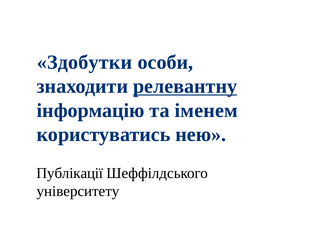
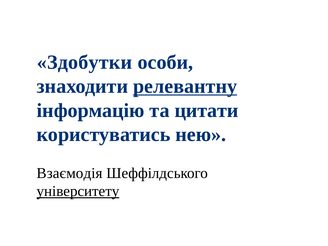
іменем: іменем -> цитати (206, 110)
Публікації: Публікації -> Взаємодія (70, 173)
університету underline: none -> present (78, 191)
